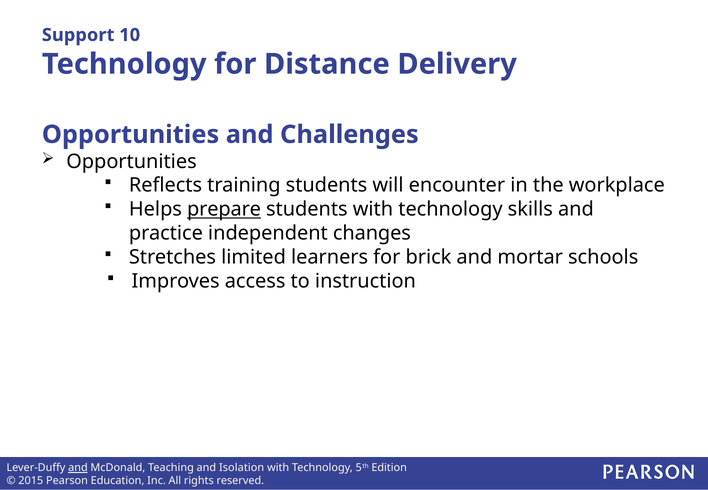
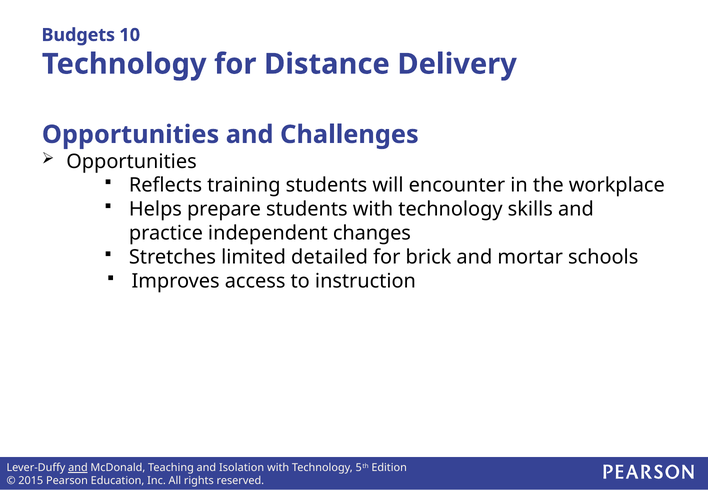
Support: Support -> Budgets (78, 35)
prepare underline: present -> none (224, 209)
learners: learners -> detailed (330, 257)
